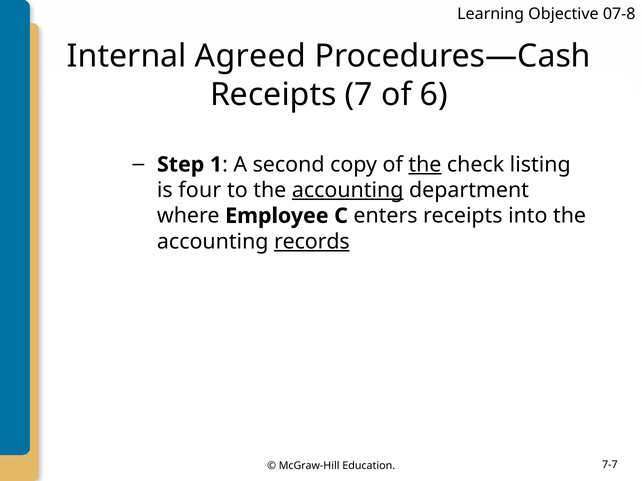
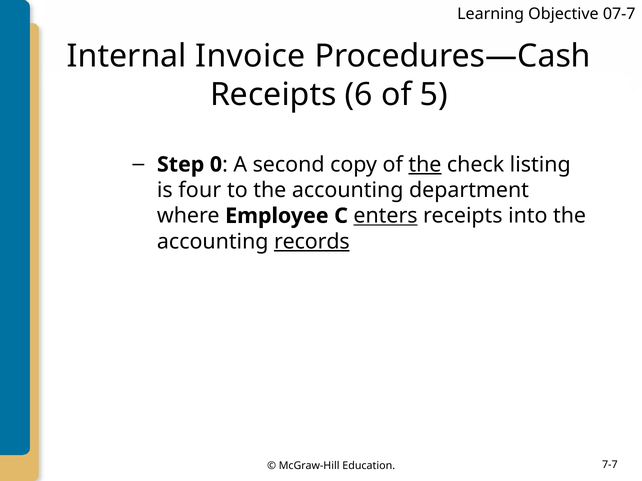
07-8: 07-8 -> 07-7 (619, 14)
Agreed: Agreed -> Invoice (251, 56)
7: 7 -> 6 (359, 95)
6: 6 -> 5 (434, 95)
1: 1 -> 0 (216, 165)
accounting underline: present -> none (348, 190)
enters underline: none -> present (386, 216)
